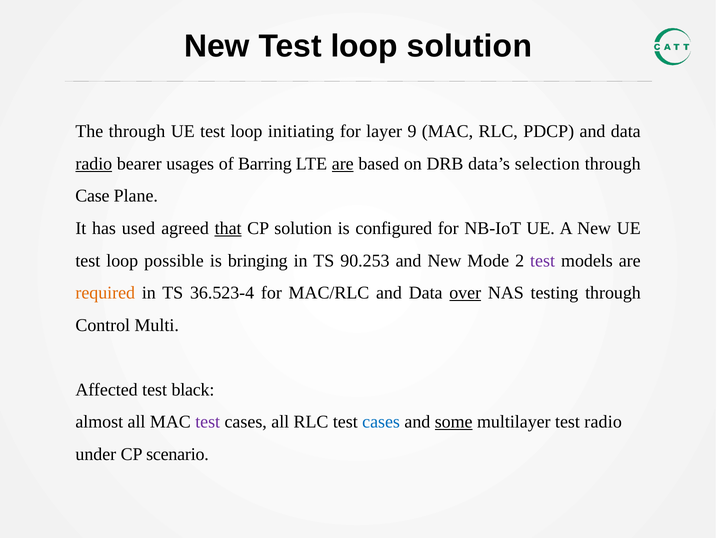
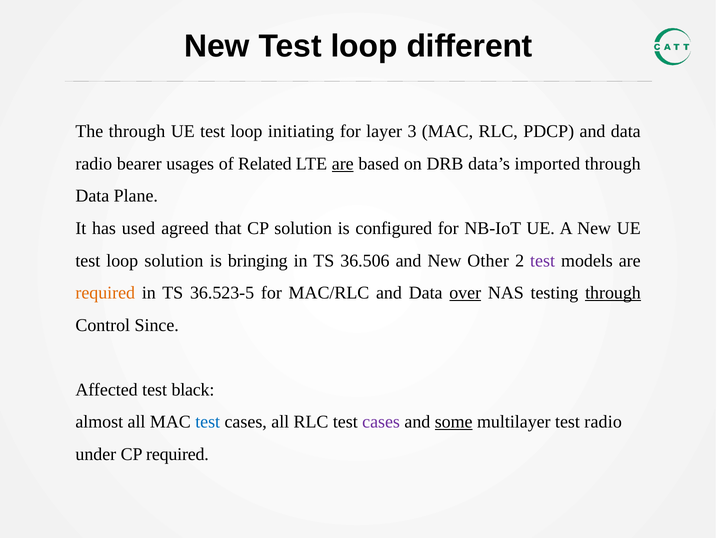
loop solution: solution -> different (470, 46)
9: 9 -> 3 (412, 131)
radio underline: present -> none (94, 164)
Barring: Barring -> Related (265, 164)
selection: selection -> imported (547, 164)
Case: Case -> Data (92, 196)
that underline: present -> none (228, 228)
loop possible: possible -> solution (174, 260)
90.253: 90.253 -> 36.506 (365, 260)
Mode: Mode -> Other (488, 260)
36.523-4: 36.523-4 -> 36.523-5 (222, 293)
through underline: none -> present (613, 293)
Multi: Multi -> Since (157, 325)
test colour: purple -> blue (208, 422)
cases colour: blue -> purple (381, 422)
CP scenario: scenario -> required (177, 454)
